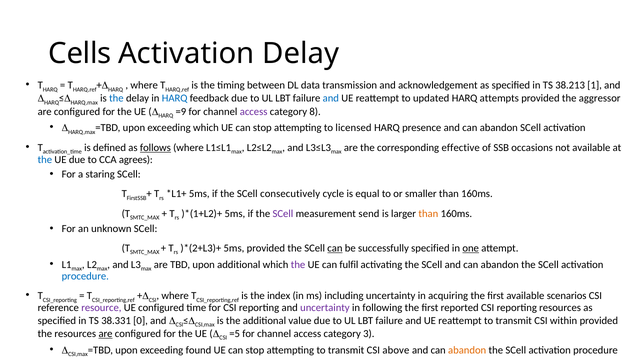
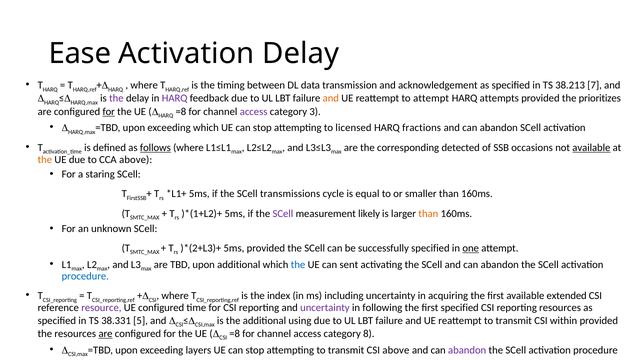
Cells: Cells -> Ease (80, 54)
1: 1 -> 7 (595, 85)
the colour: blue -> purple (116, 98)
HARQ colour: blue -> purple (175, 98)
and colour: blue -> orange (331, 98)
to updated: updated -> attempt (431, 98)
aggressor: aggressor -> prioritizes (600, 98)
for underline: none -> present (109, 112)
HARQ =9: =9 -> =8 (181, 112)
8: 8 -> 3 (315, 112)
presence: presence -> fractions (422, 128)
effective: effective -> detected (461, 148)
available underline: none -> present (591, 148)
the colour: blue -> orange (45, 160)
CCA agrees: agrees -> above (136, 160)
consecutively: consecutively -> transmissions (290, 194)
send: send -> likely (369, 214)
can underline: present -> none (335, 248)
the colour: purple -> blue (298, 265)
fulfil: fulfil -> sent (349, 265)
scenarios: scenarios -> extended (567, 296)
first reported: reported -> specified (460, 308)
0: 0 -> 5 (141, 321)
value: value -> using (300, 321)
CSI =5: =5 -> =8 (235, 334)
3: 3 -> 8 (369, 334)
found: found -> layers (198, 350)
abandon colour: orange -> purple (467, 350)
